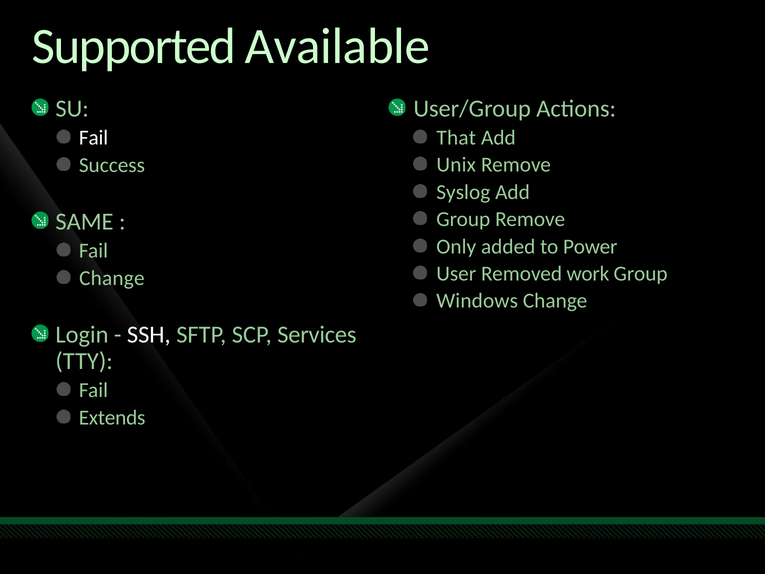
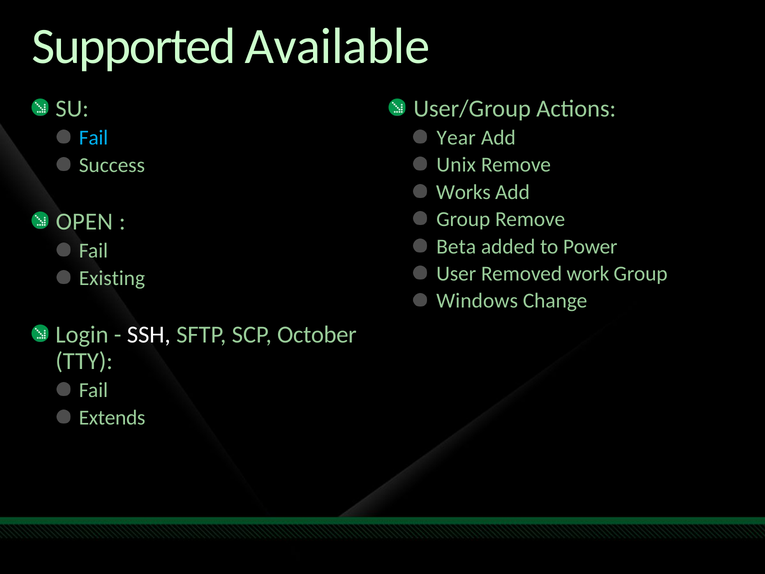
That: That -> Year (456, 138)
Fail colour: white -> light blue (94, 138)
Syslog: Syslog -> Works (463, 192)
SAME: SAME -> OPEN (84, 222)
Only: Only -> Beta (456, 246)
Change: Change -> Existing (112, 278)
Services: Services -> October (317, 335)
